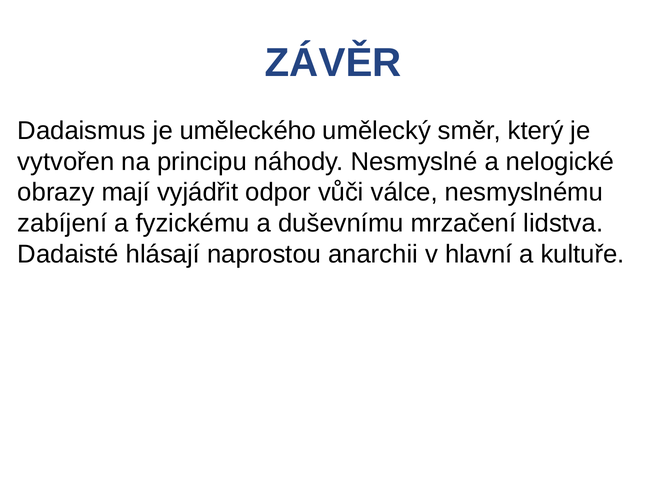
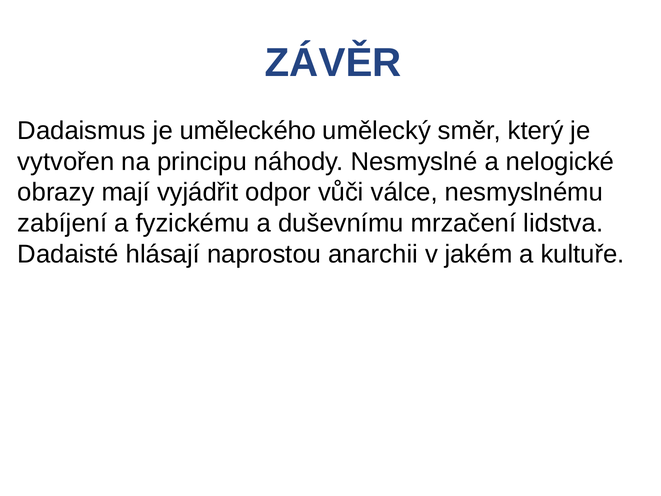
hlavní: hlavní -> jakém (479, 254)
